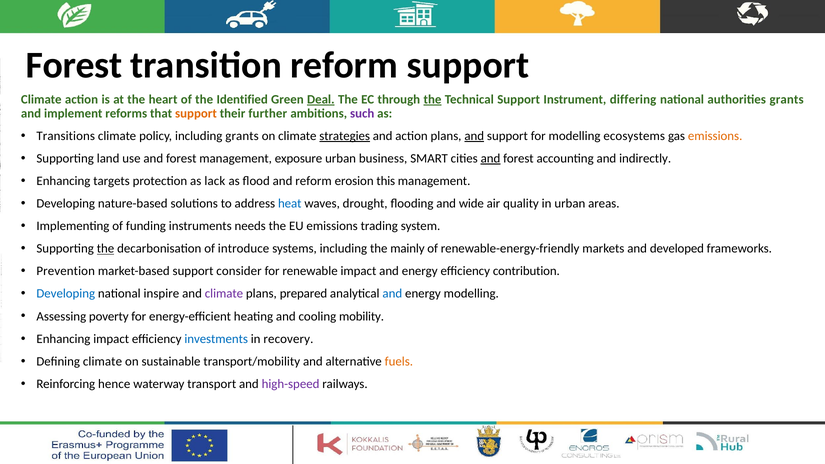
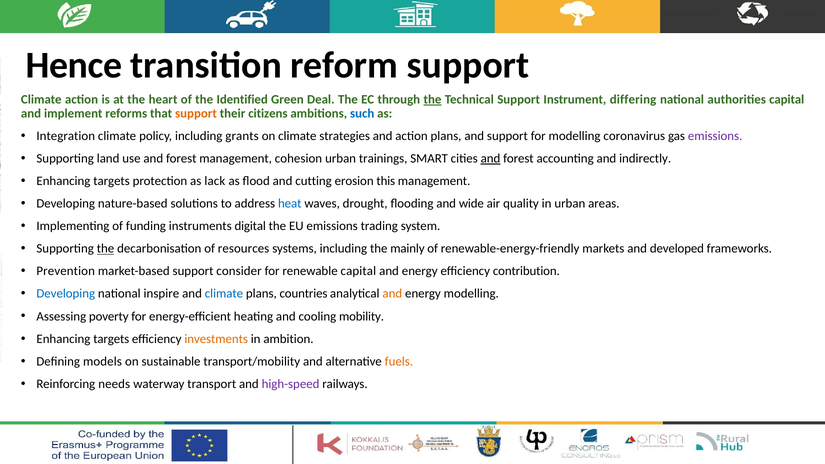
Forest: Forest -> Hence (74, 65)
Deal underline: present -> none (321, 100)
authorities grants: grants -> capital (787, 100)
further: further -> citizens (268, 114)
such colour: purple -> blue (362, 114)
Transitions: Transitions -> Integration (66, 136)
strategies underline: present -> none (345, 136)
and underline: present -> none (474, 136)
ecosystems: ecosystems -> coronavirus (634, 136)
emissions colour: orange -> purple (715, 136)
exposure: exposure -> cohesion (298, 159)
business: business -> trainings (383, 159)
and reform: reform -> cutting (314, 181)
needs: needs -> digital (250, 226)
introduce: introduce -> resources (244, 249)
renewable impact: impact -> capital (358, 271)
climate colour: purple -> blue (224, 294)
prepared: prepared -> countries (303, 294)
and colour: blue -> orange (392, 294)
impact: impact -> targets (111, 339)
investments colour: blue -> orange (216, 339)
recovery: recovery -> ambition (289, 339)
Defining climate: climate -> models (102, 361)
hence: hence -> needs (114, 384)
